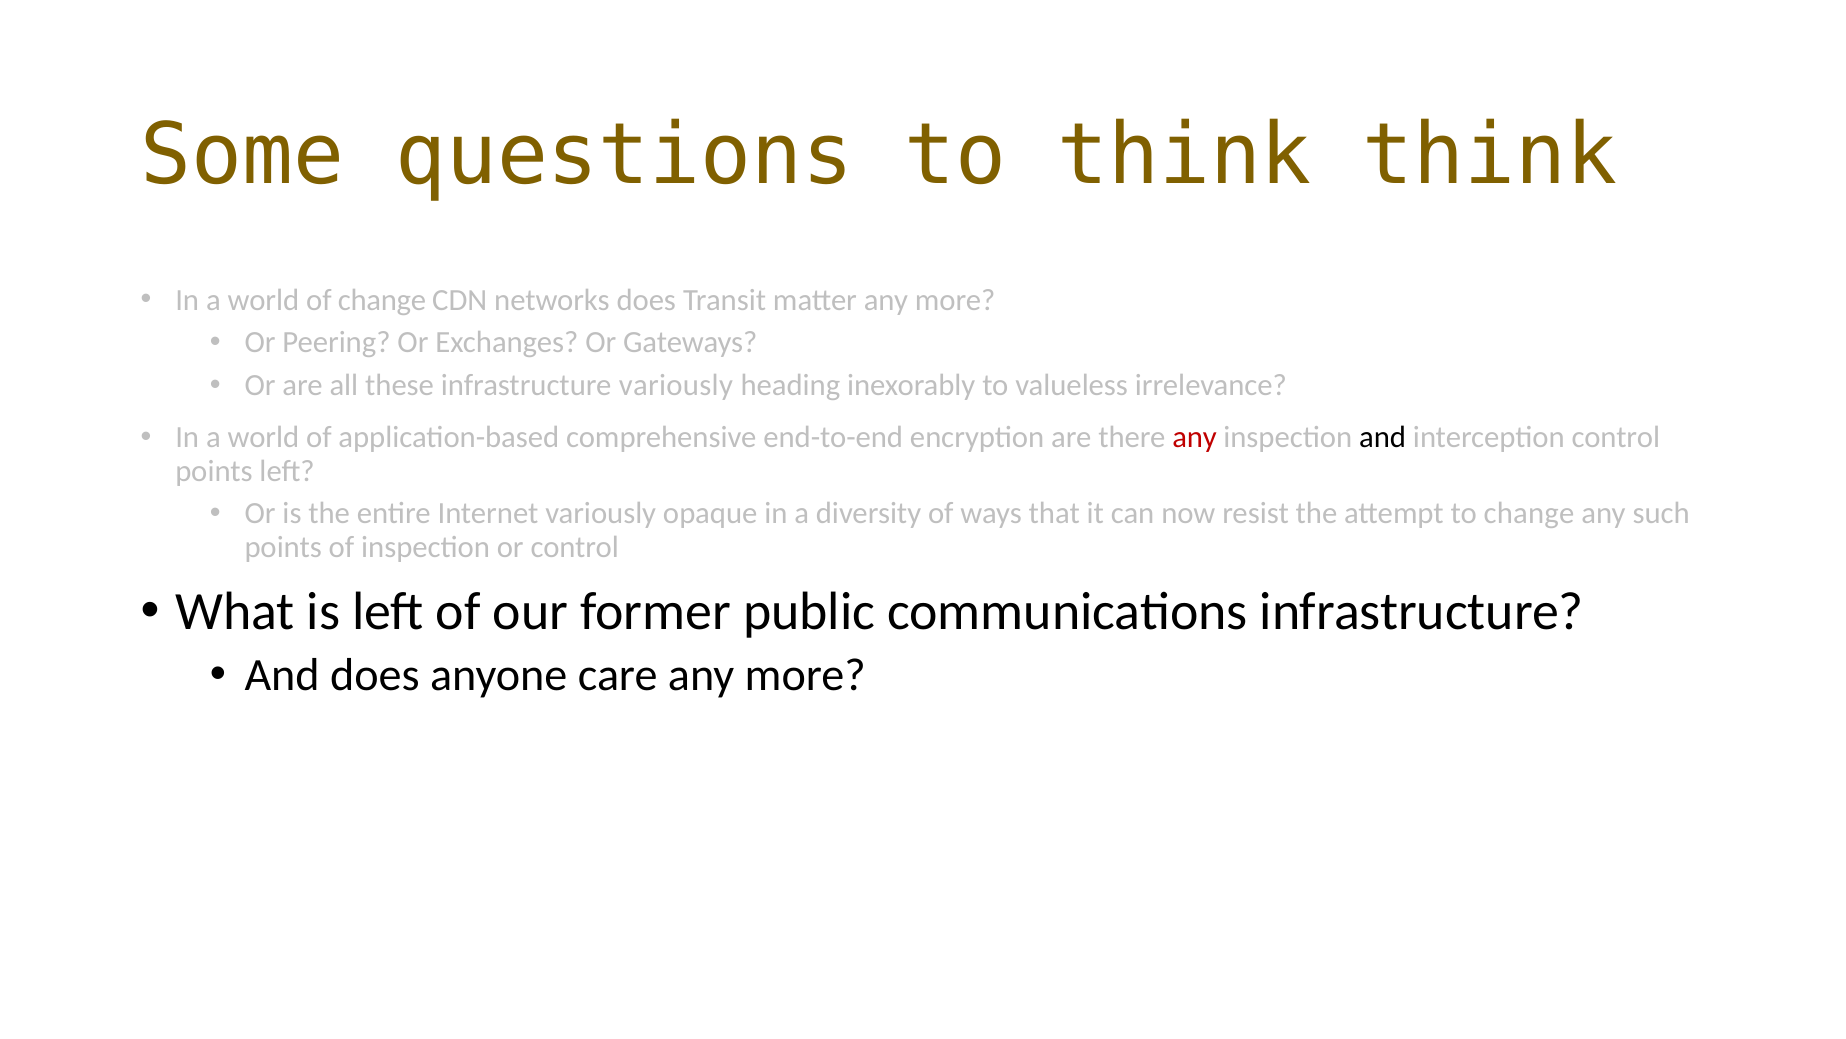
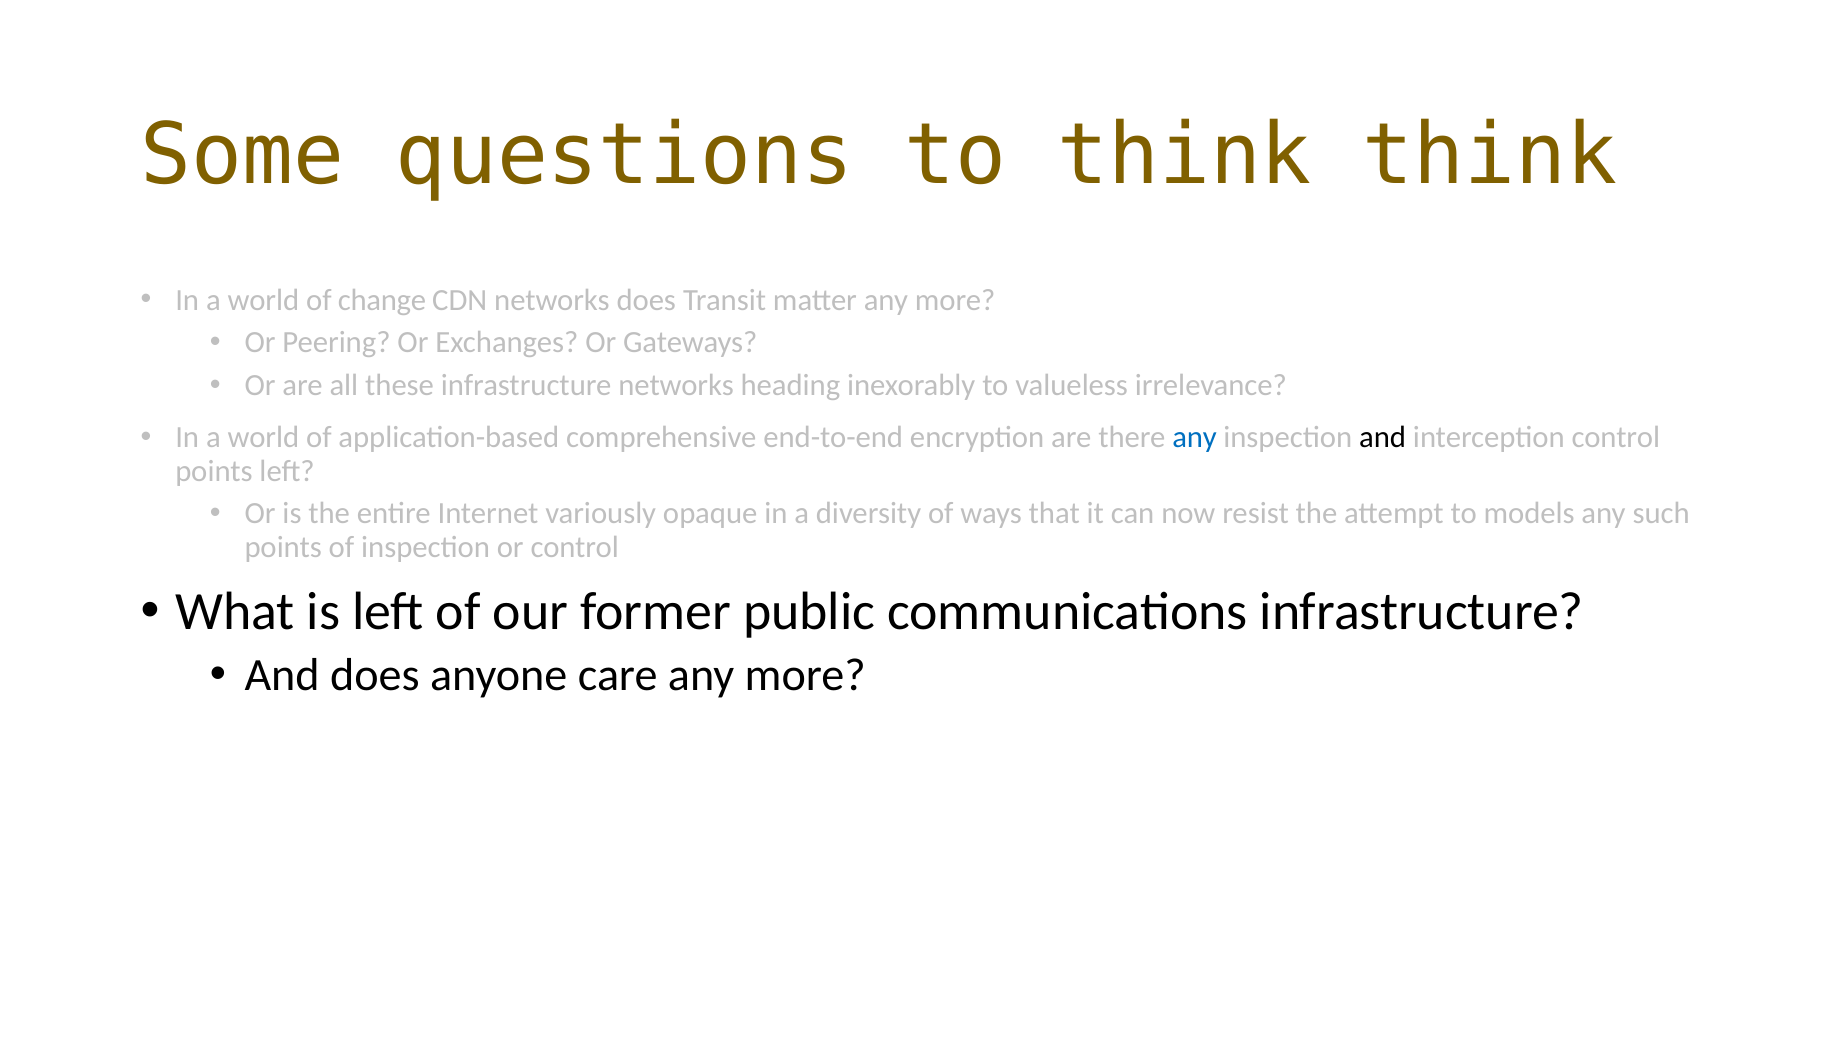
infrastructure variously: variously -> networks (676, 385)
any colour: red -> blue (1195, 438)
to change: change -> models (1529, 513)
